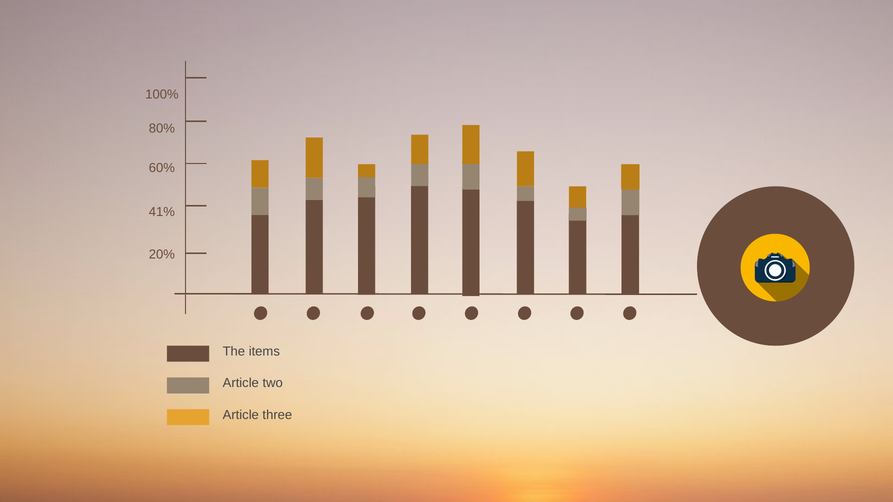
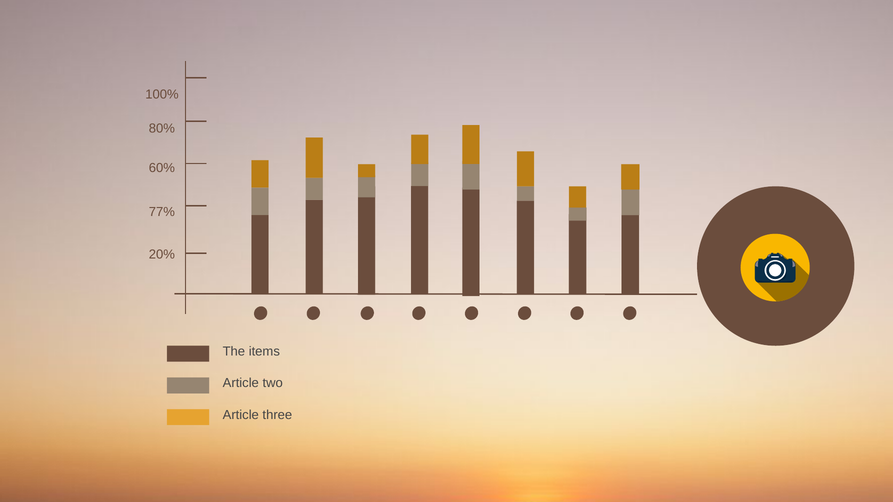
41%: 41% -> 77% (162, 212)
